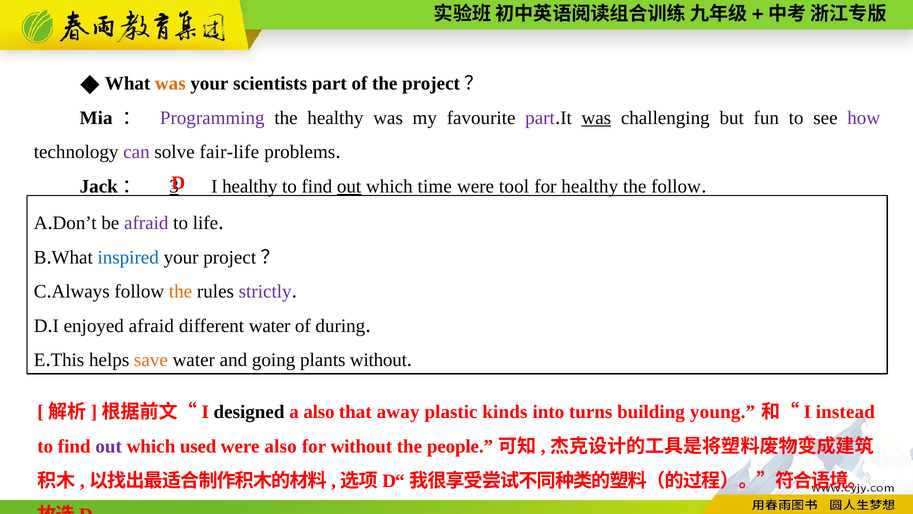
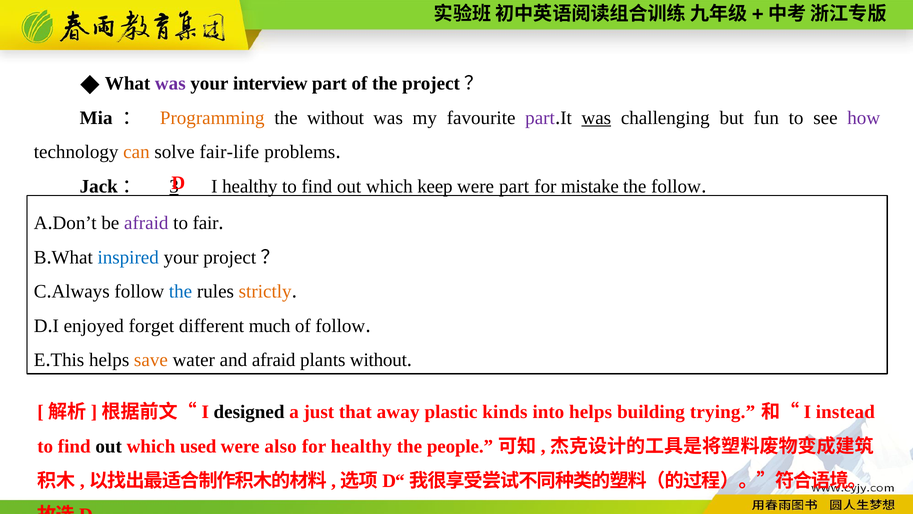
was colour: orange -> purple (170, 83)
scientists: scientists -> interview (270, 83)
Programming colour: purple -> orange (212, 118)
the healthy: healthy -> without (336, 118)
can colour: purple -> orange (136, 152)
out underline: present -> none (349, 186)
time: time -> keep (435, 186)
were tool: tool -> part (514, 186)
for healthy: healthy -> mistake (590, 186)
life: life -> fair (206, 223)
the colour: orange -> blue (181, 291)
strictly colour: purple -> orange (265, 291)
enjoyed afraid: afraid -> forget (151, 326)
different water: water -> much (270, 326)
of during: during -> follow (340, 326)
and going: going -> afraid (274, 360)
a also: also -> just (319, 412)
into turns: turns -> helps (591, 412)
young: young -> trying (723, 412)
out colour: purple -> black (109, 446)
for without: without -> healthy (361, 446)
